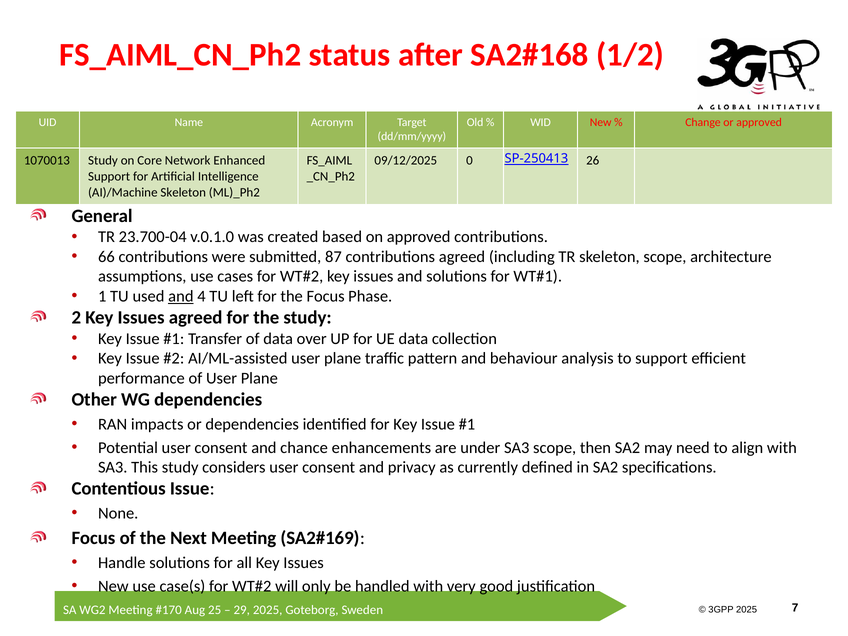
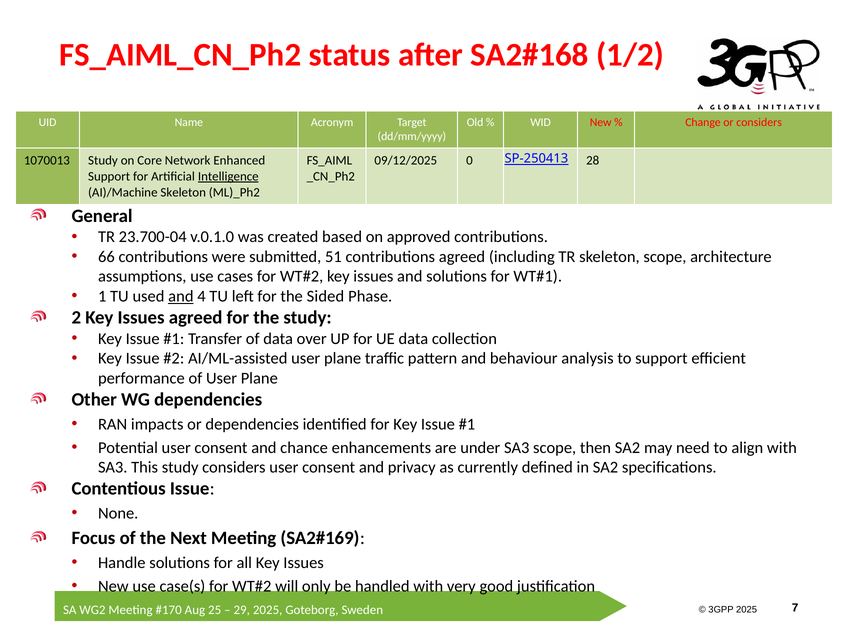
or approved: approved -> considers (759, 122)
26: 26 -> 28 (593, 160)
Intelligence underline: none -> present (228, 176)
87: 87 -> 51 (333, 257)
the Focus: Focus -> Sided (326, 296)
